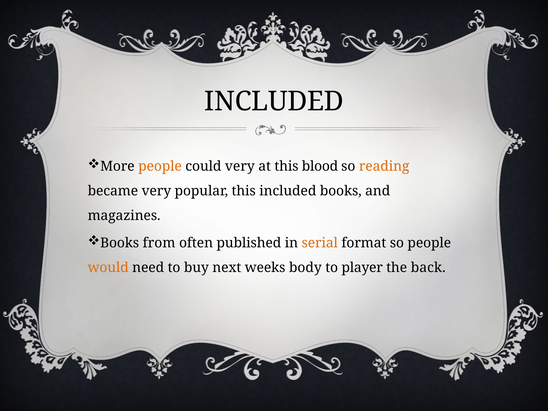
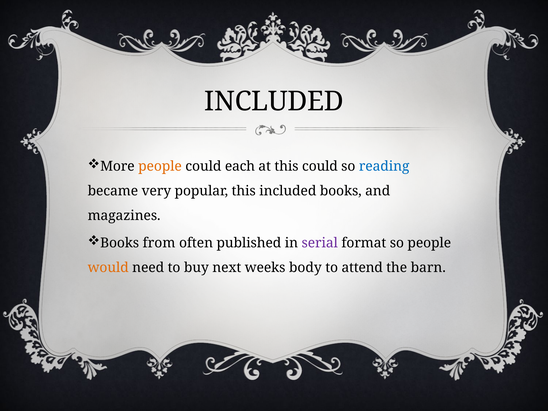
could very: very -> each (240, 166)
this blood: blood -> could (320, 166)
reading colour: orange -> blue (384, 166)
serial colour: orange -> purple (320, 243)
player: player -> attend (362, 268)
back: back -> barn (428, 268)
